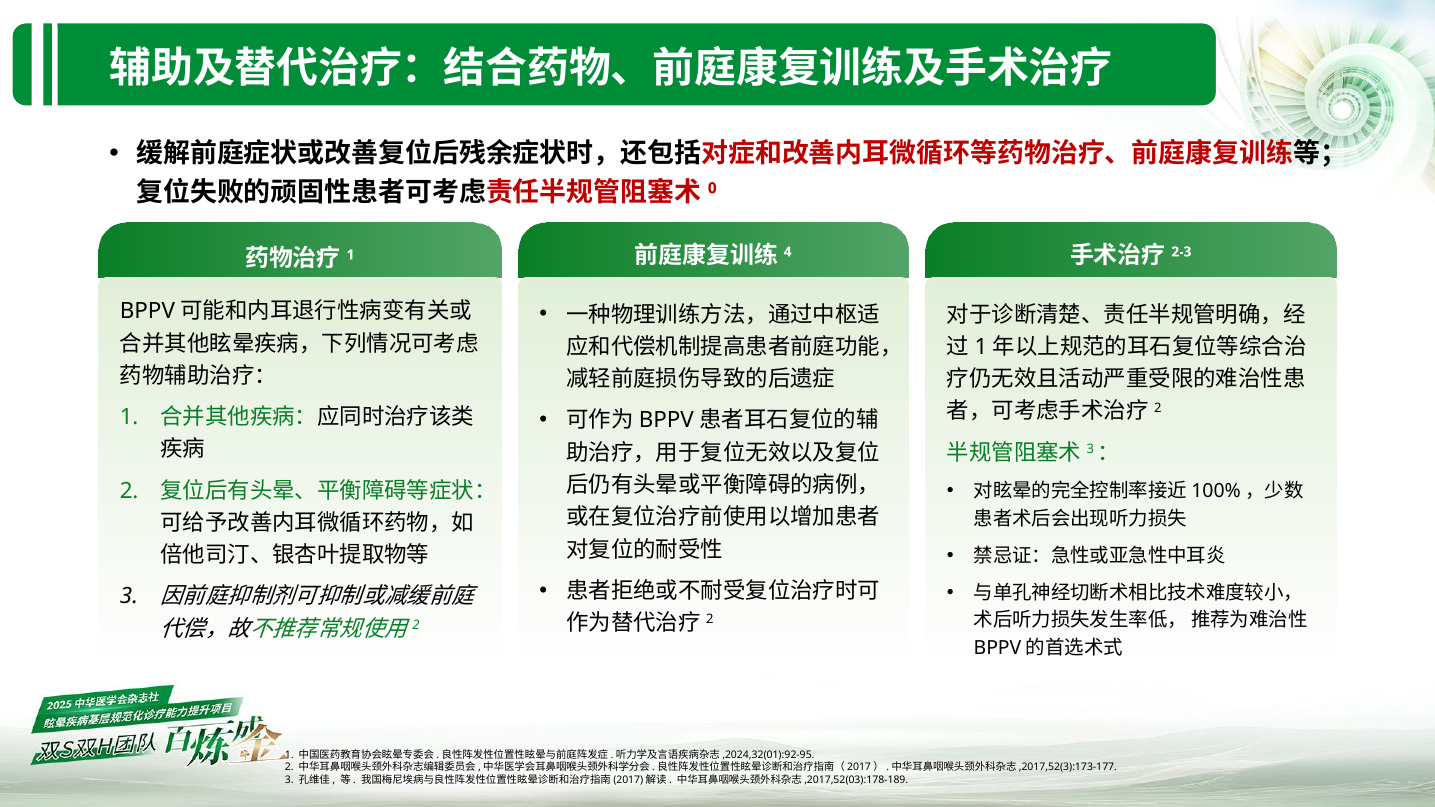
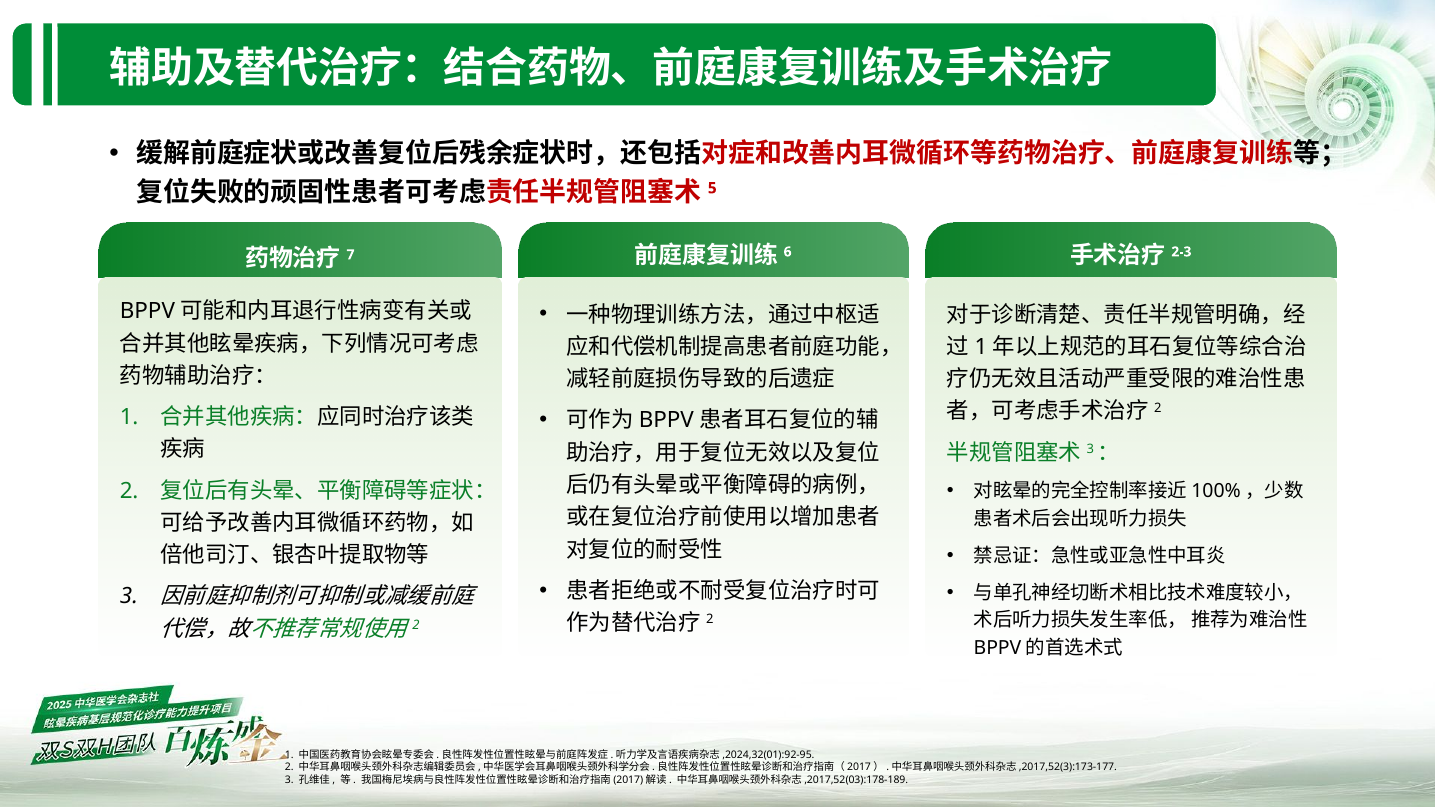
0: 0 -> 5 (712, 188)
4: 4 -> 6 (788, 252)
1: 1 -> 7 (350, 255)
